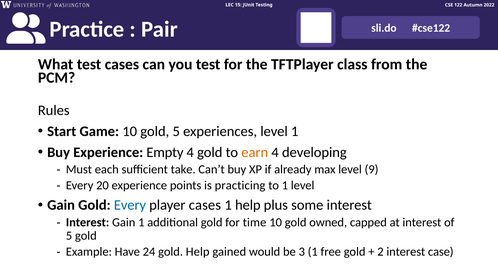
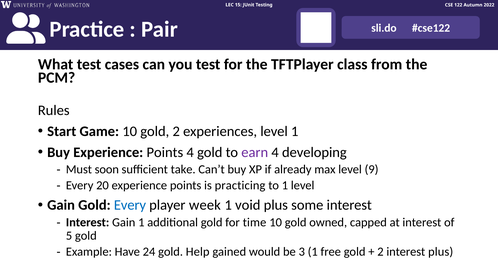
gold 5: 5 -> 2 (176, 131)
Buy Experience Empty: Empty -> Points (165, 152)
earn colour: orange -> purple (255, 152)
each: each -> soon (107, 169)
player cases: cases -> week (205, 205)
1 help: help -> void (248, 205)
interest case: case -> plus (441, 252)
